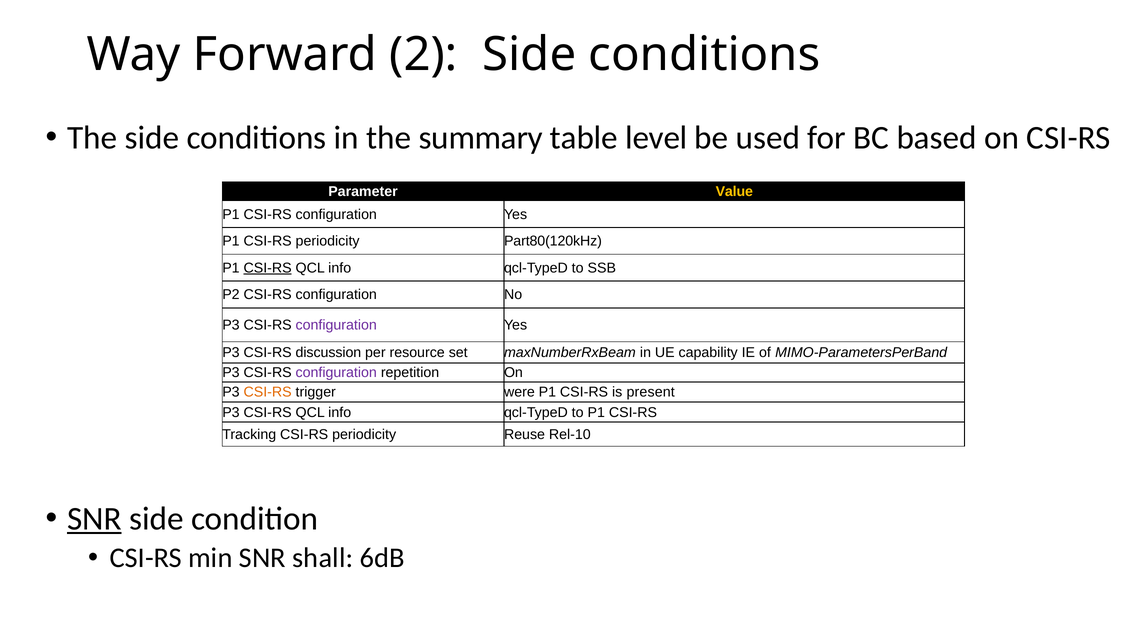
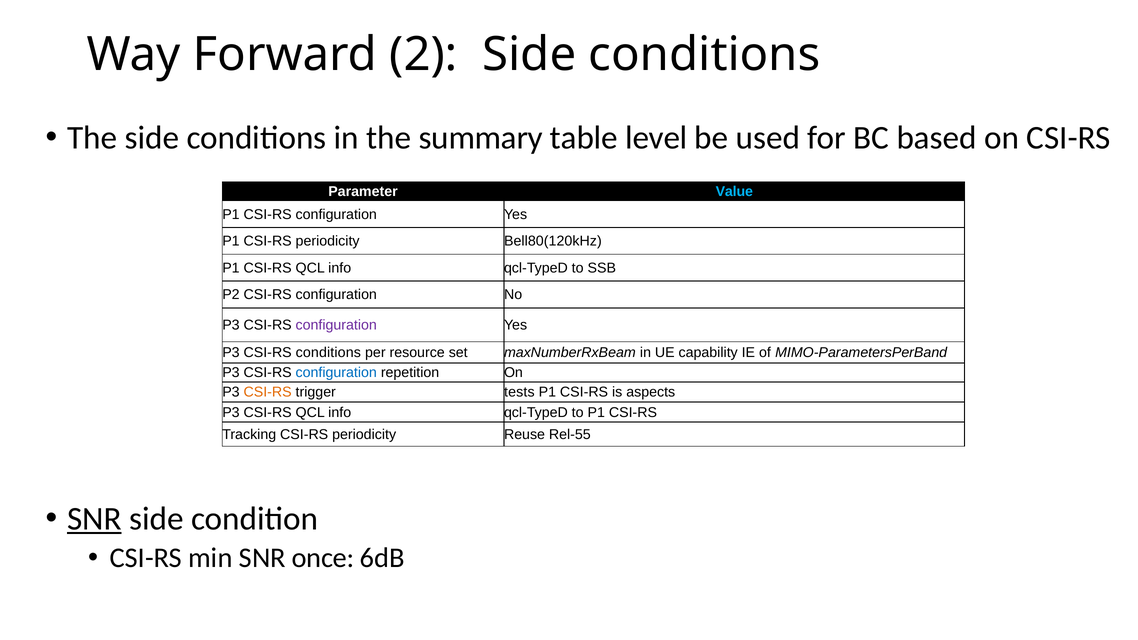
Value colour: yellow -> light blue (734, 191)
Part80(120kHz: Part80(120kHz -> Bell80(120kHz (553, 241)
CSI-RS underline: present -> none (268, 268)
CSI-RS discussion: discussion -> conditions (328, 353)
configuration colour: purple -> blue (336, 373)
were: were -> tests (519, 392)
present: present -> aspects (651, 392)
Rel-10: Rel-10 -> Rel-55 (570, 435)
shall: shall -> once (323, 558)
